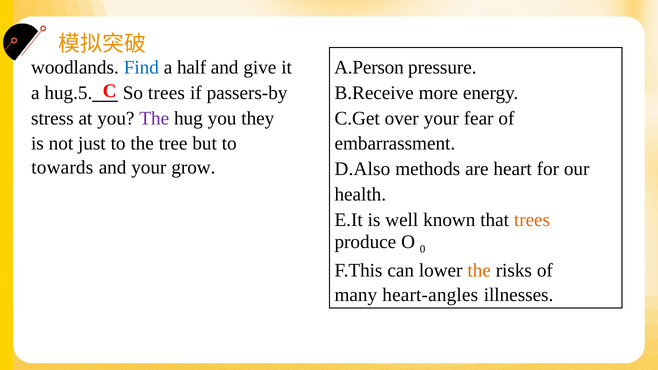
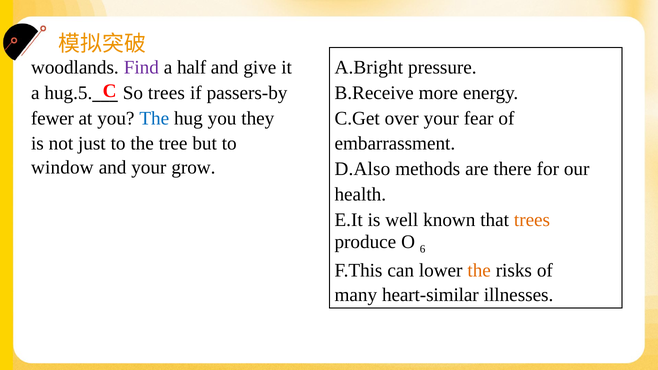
Find colour: blue -> purple (141, 68)
A.Person: A.Person -> A.Bright (369, 68)
stress: stress -> fewer (52, 118)
The colour: purple -> blue (154, 118)
towards: towards -> window (62, 168)
heart: heart -> there (513, 169)
O 0: 0 -> 6 (423, 249)
heart-angles: heart-angles -> heart-similar (430, 295)
